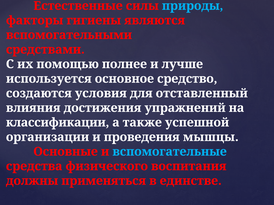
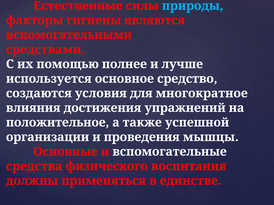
отставленный: отставленный -> многократное (202, 94)
классификации: классификации -> положительное (58, 123)
вспомогательные colour: light blue -> white (170, 152)
